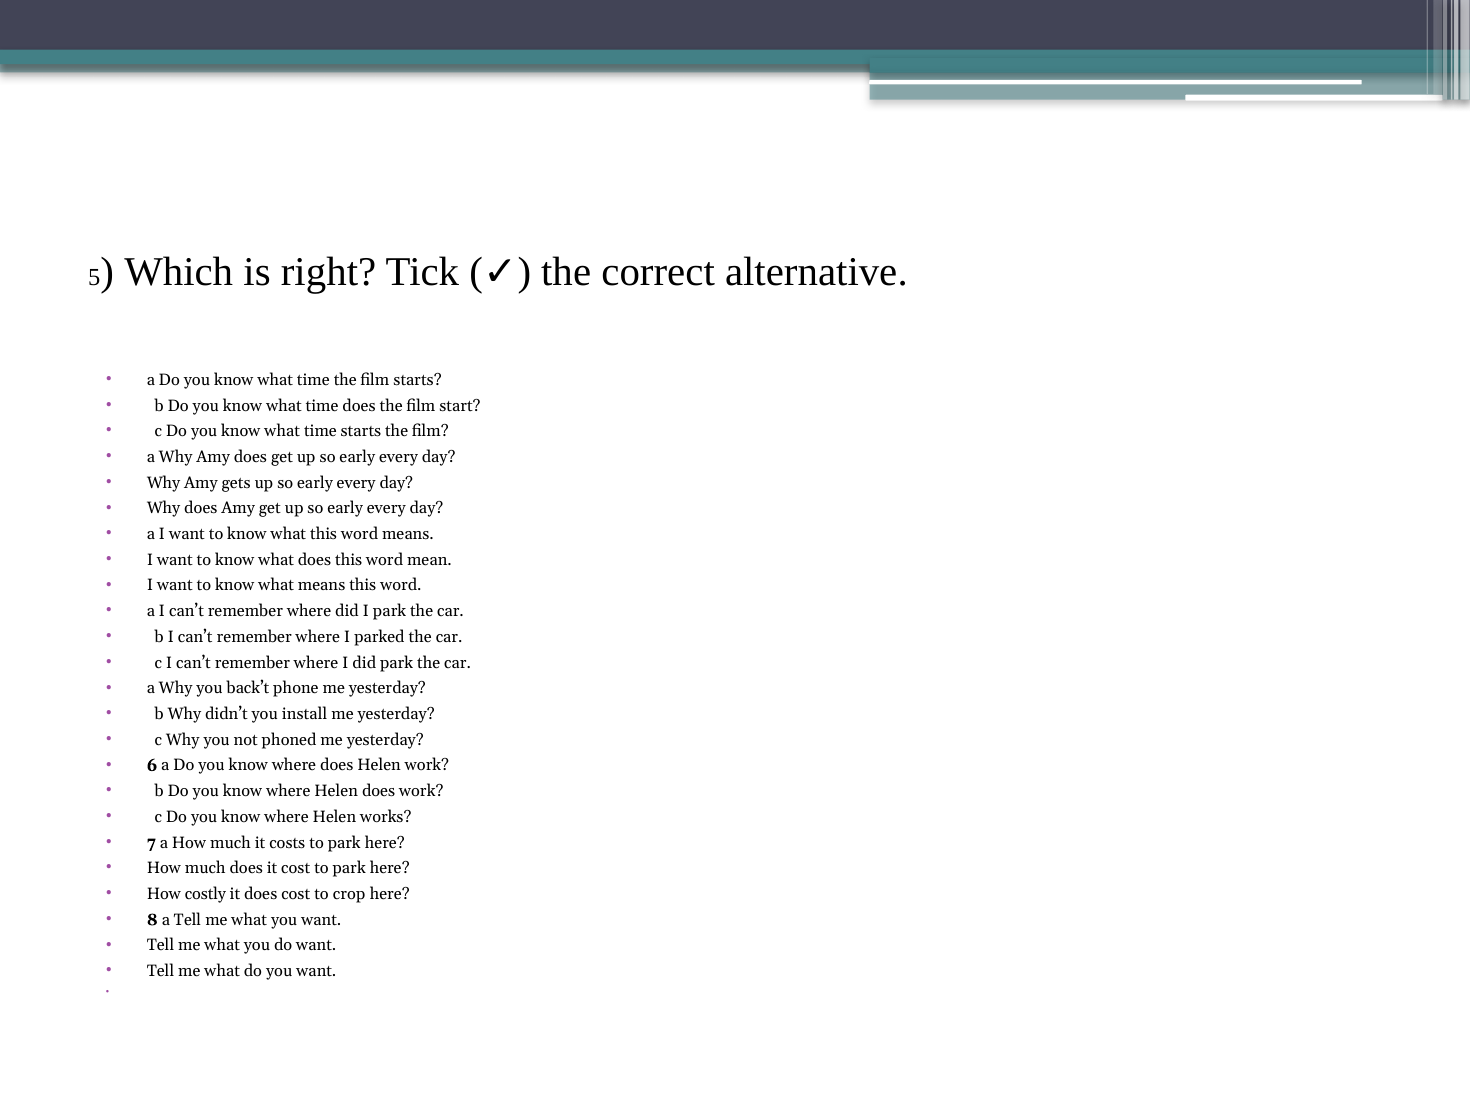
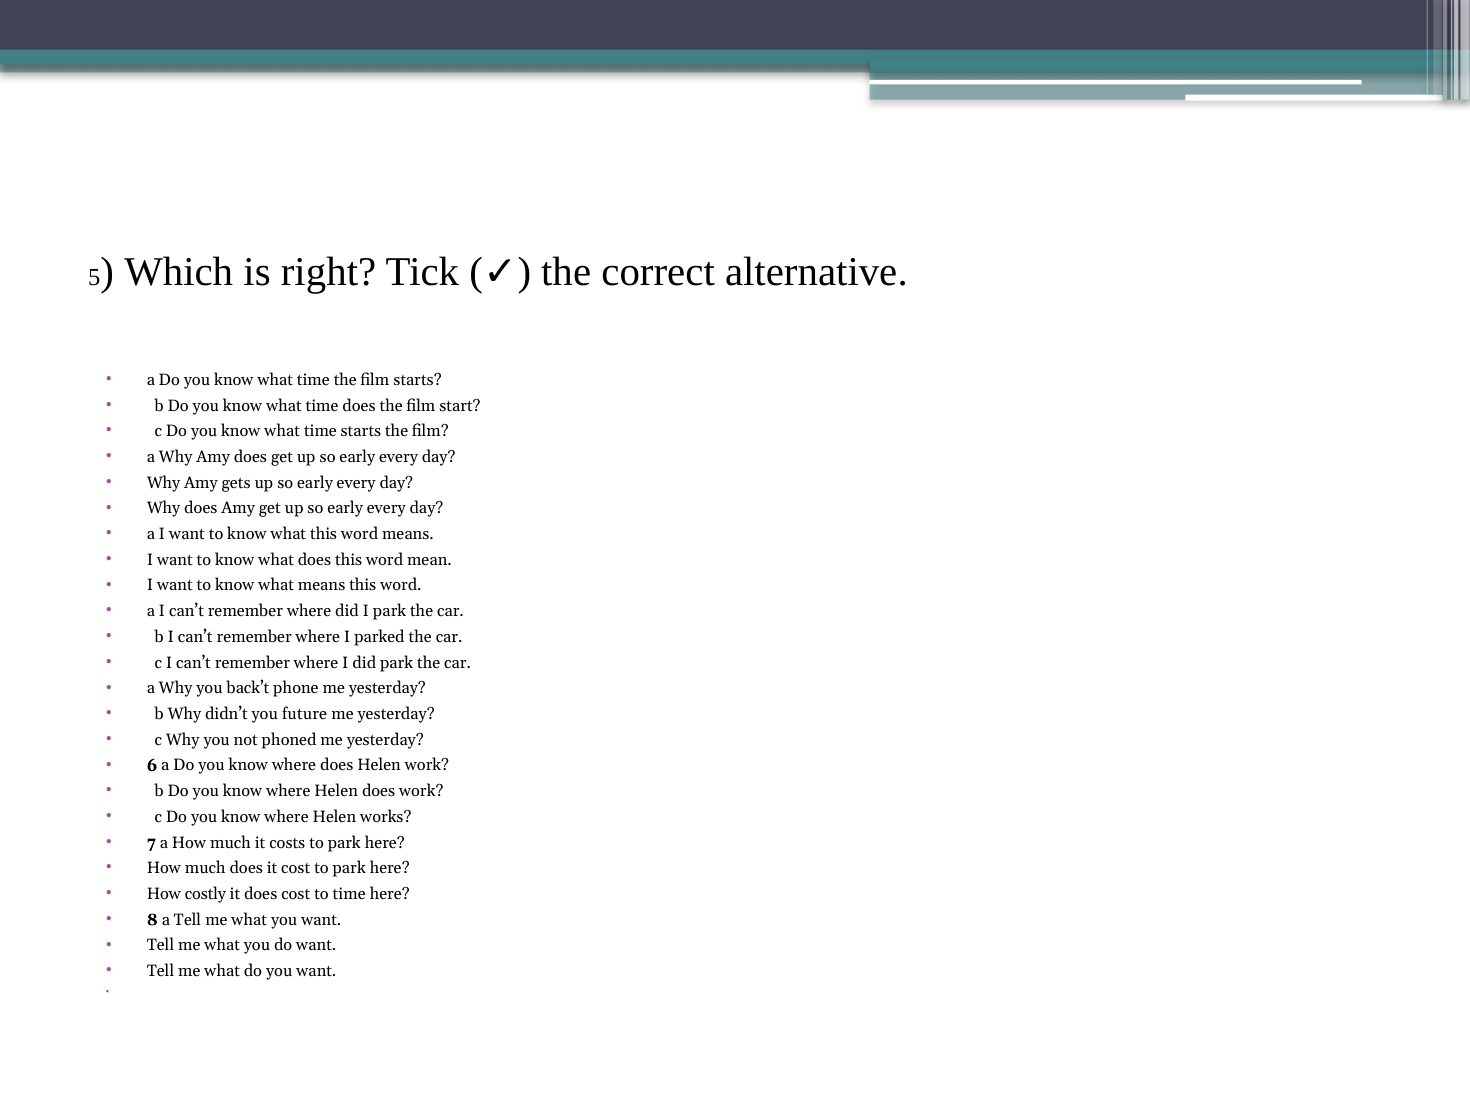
install: install -> future (305, 714)
to crop: crop -> time (349, 894)
